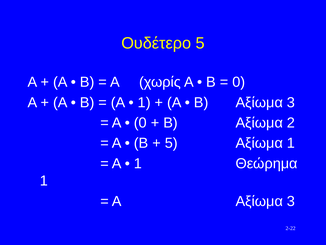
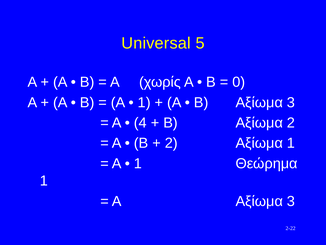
Ουδέτερο: Ουδέτερο -> Universal (156, 43)
0: 0 -> 4 (140, 123)
5: 5 -> 2 (171, 143)
